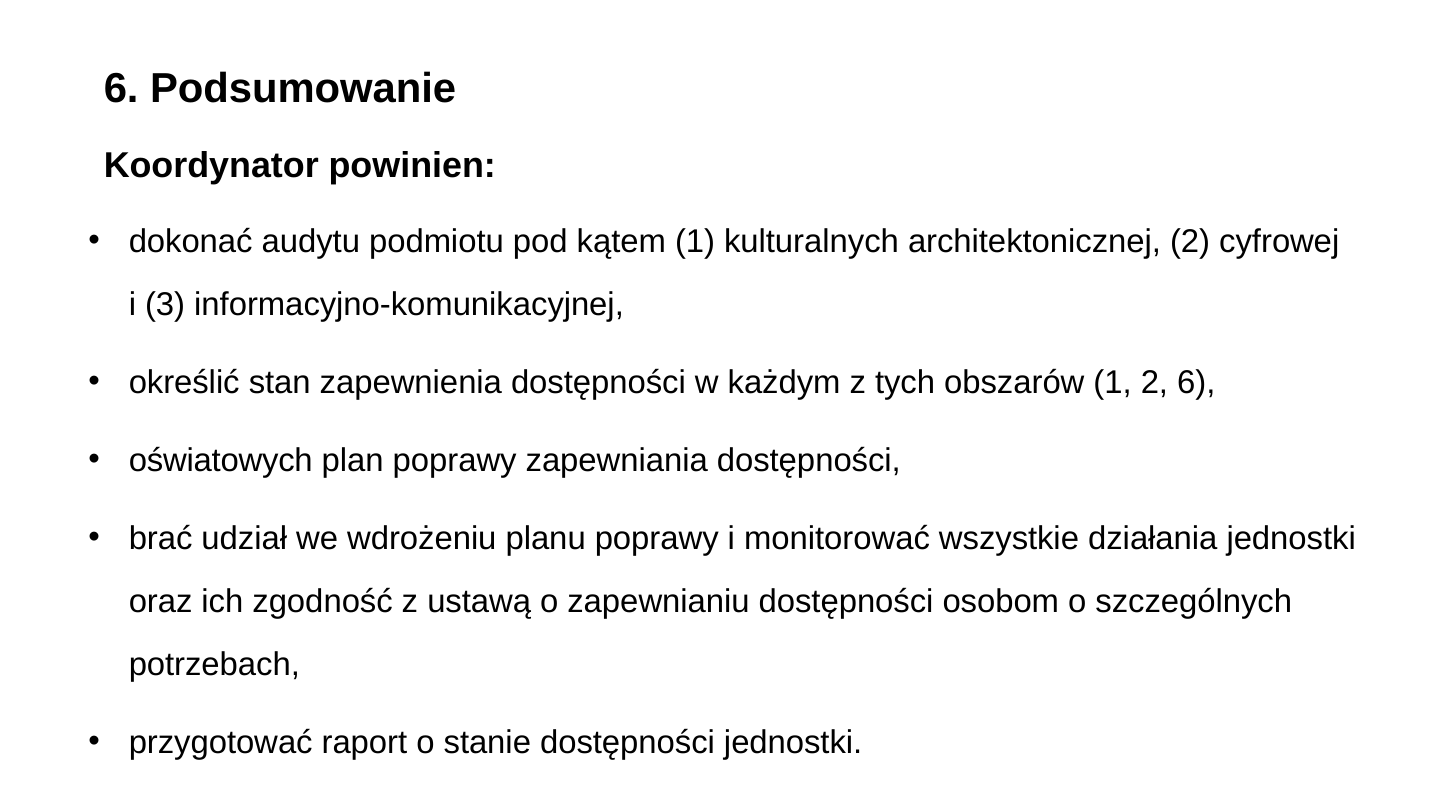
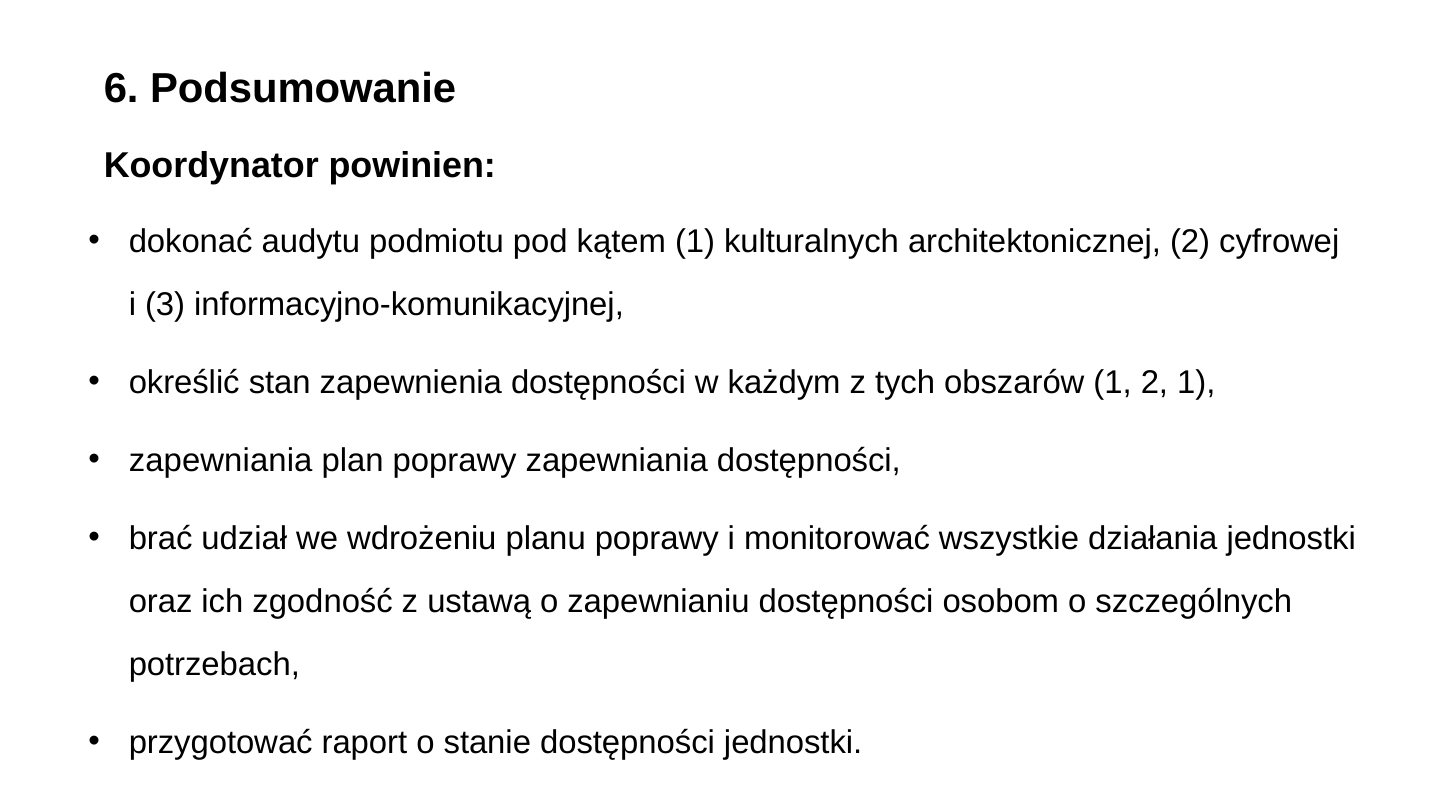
2 6: 6 -> 1 (1196, 382)
oświatowych: oświatowych -> zapewniania (221, 460)
